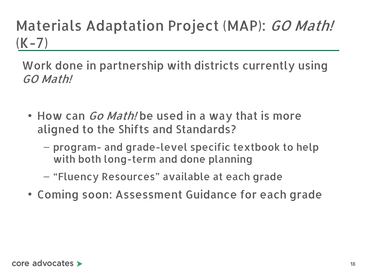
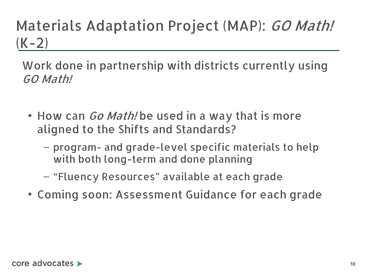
K-7: K-7 -> K-2 (32, 43)
specific textbook: textbook -> materials (257, 147)
